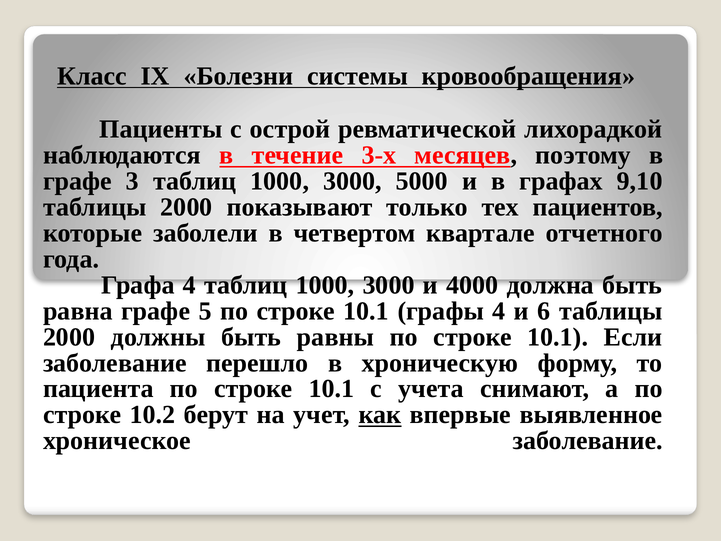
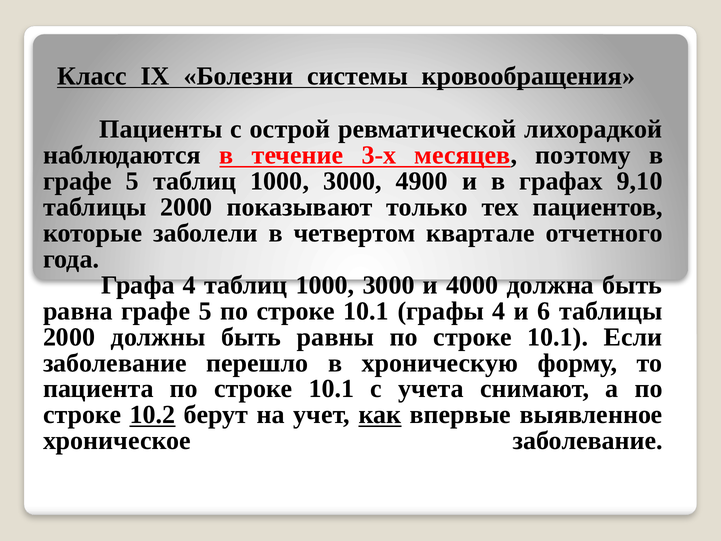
3: 3 -> 5 (132, 181)
5000: 5000 -> 4900 (422, 181)
10.2 underline: none -> present (152, 415)
